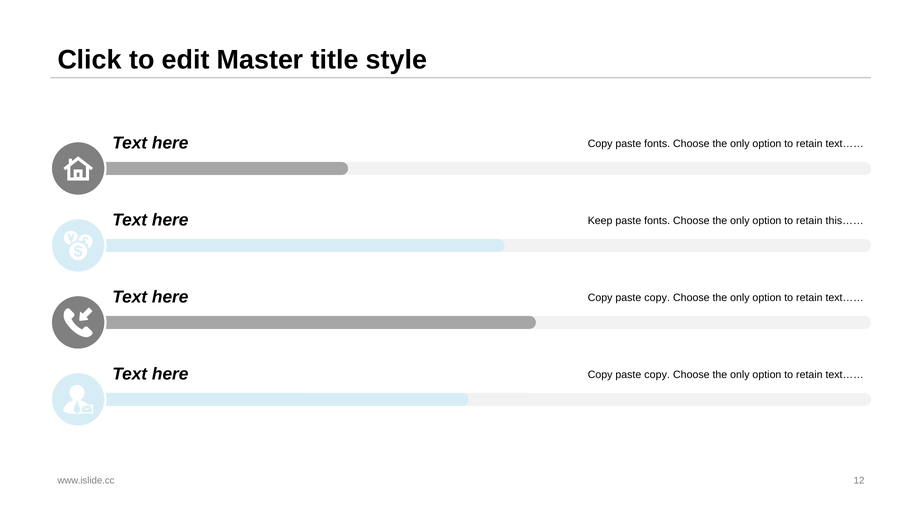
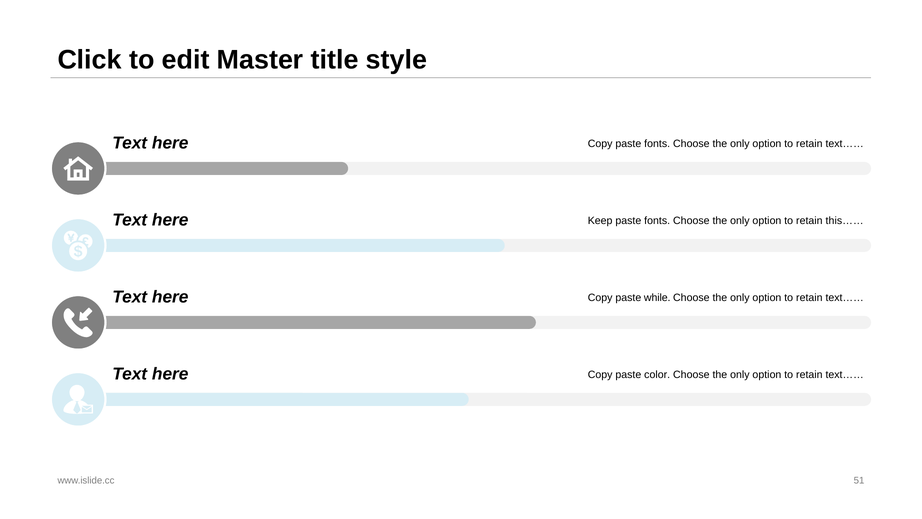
copy: copy -> while (657, 298)
copy: copy -> color (657, 374)
12: 12 -> 51 (859, 480)
